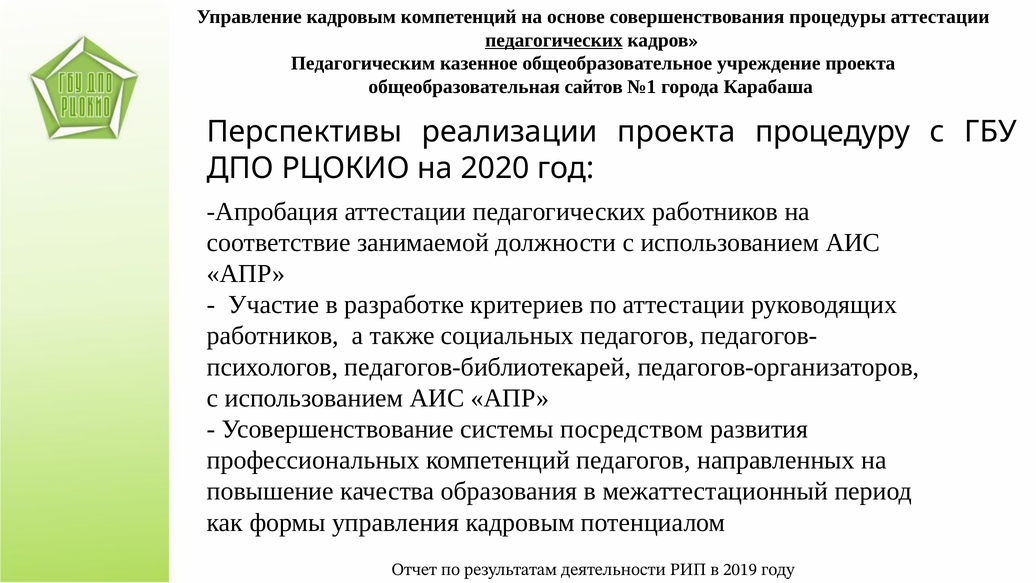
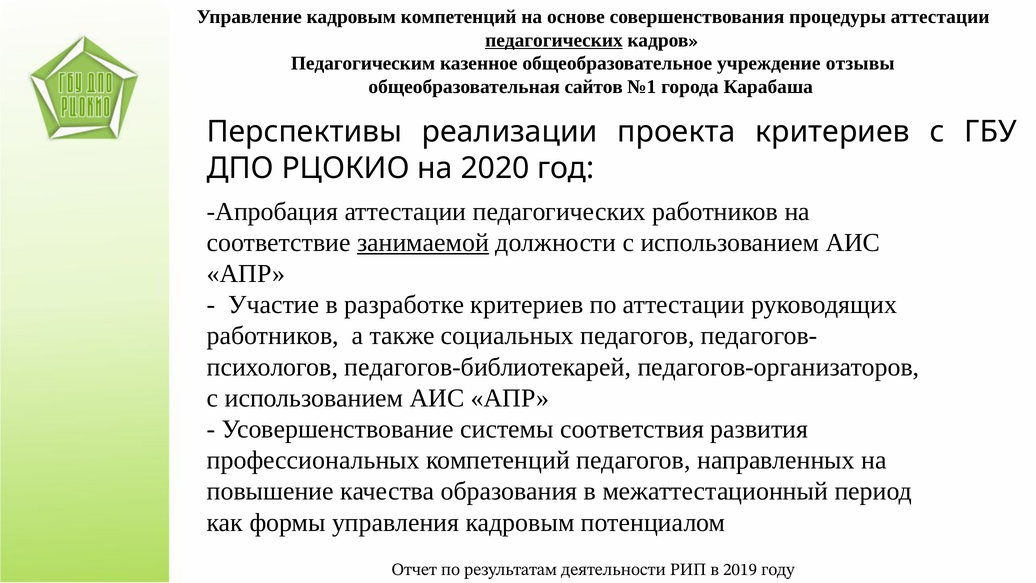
учреждение проекта: проекта -> отзывы (860, 63)
проекта процедуру: процедуру -> критериев (833, 132)
занимаемой underline: none -> present (423, 243)
посредством: посредством -> соответствия (632, 429)
